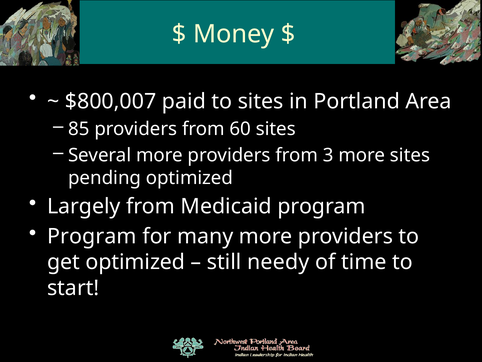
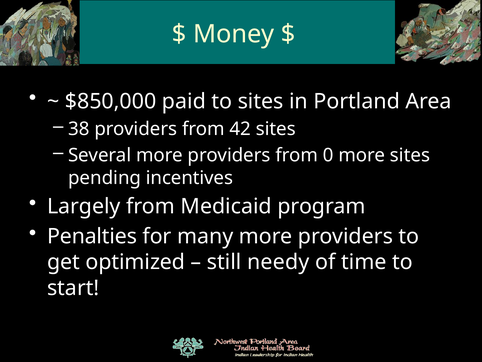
$800,007: $800,007 -> $850,000 (111, 101)
85: 85 -> 38 (79, 129)
60: 60 -> 42 (240, 129)
3: 3 -> 0 (328, 155)
pending optimized: optimized -> incentives (189, 178)
Program: Program -> Penalties (92, 236)
